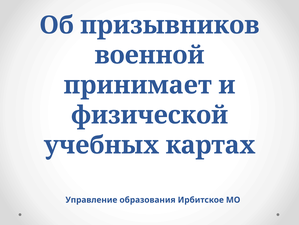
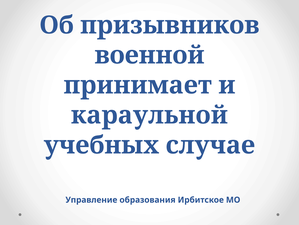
физической: физической -> караульной (149, 115)
картах: картах -> случае (210, 145)
